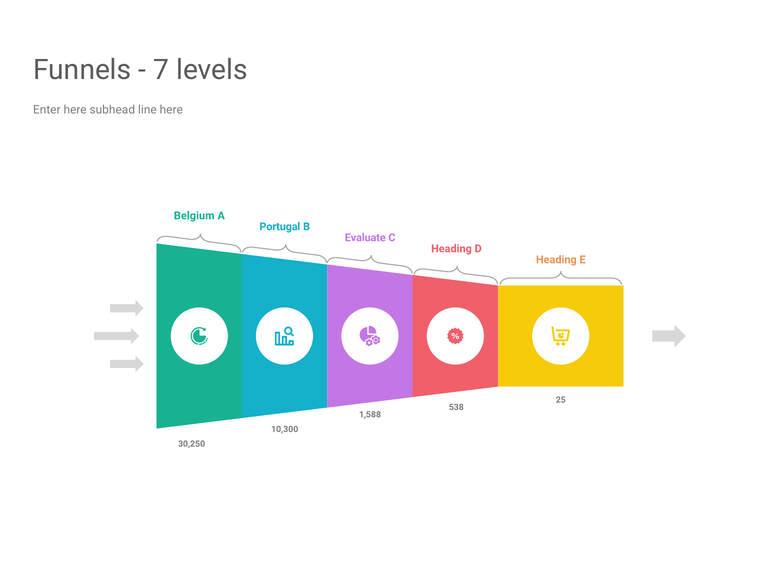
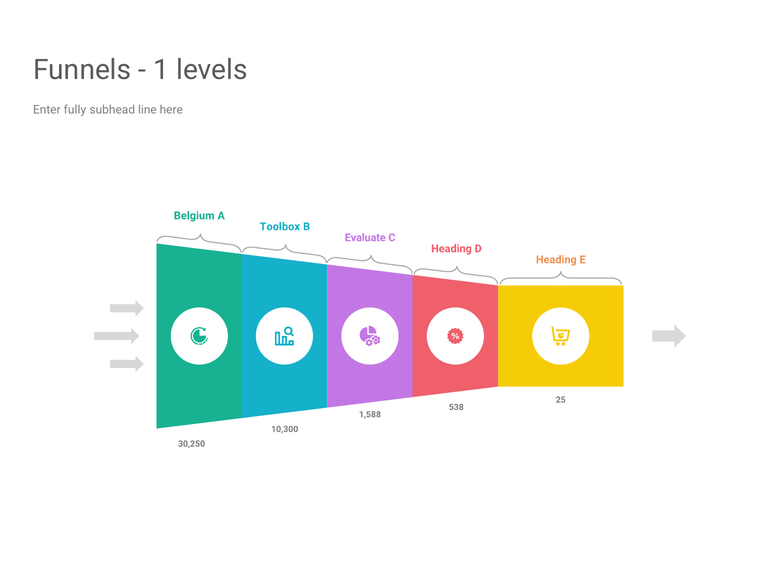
7: 7 -> 1 (161, 70)
Enter here: here -> fully (75, 110)
Portugal: Portugal -> Toolbox (280, 227)
